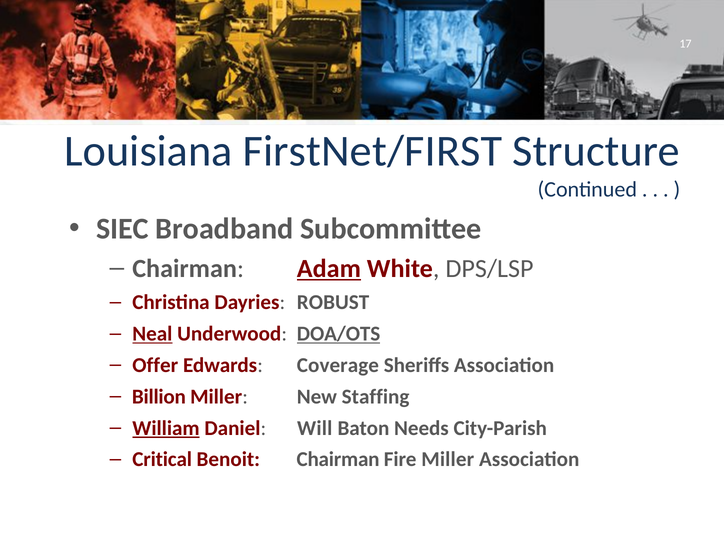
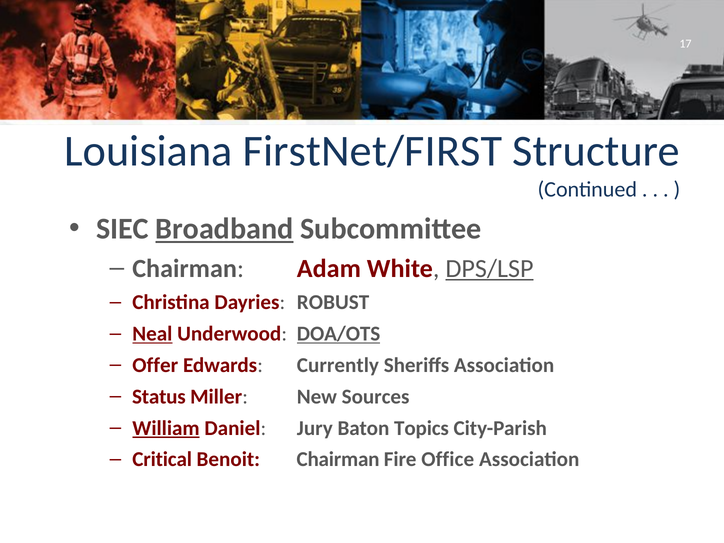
Broadband underline: none -> present (224, 229)
Adam underline: present -> none (329, 268)
DPS/LSP underline: none -> present (489, 268)
Coverage: Coverage -> Currently (338, 365)
Billion: Billion -> Status (159, 397)
Staffing: Staffing -> Sources (376, 397)
Will: Will -> Jury (315, 428)
Needs: Needs -> Topics (421, 428)
Fire Miller: Miller -> Office (448, 459)
